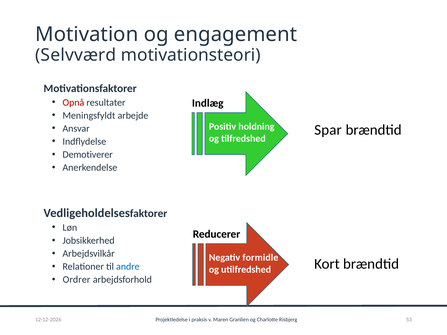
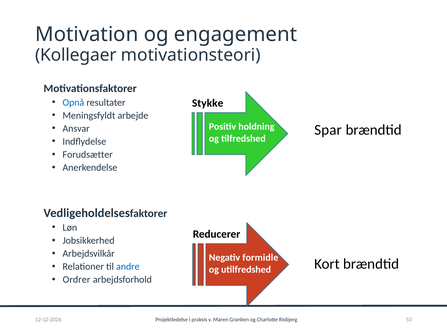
Selvværd: Selvværd -> Kollegaer (76, 55)
Opnå colour: red -> blue (73, 103)
Indlæg: Indlæg -> Stykke (208, 103)
Demotiverer: Demotiverer -> Forudsætter (88, 155)
